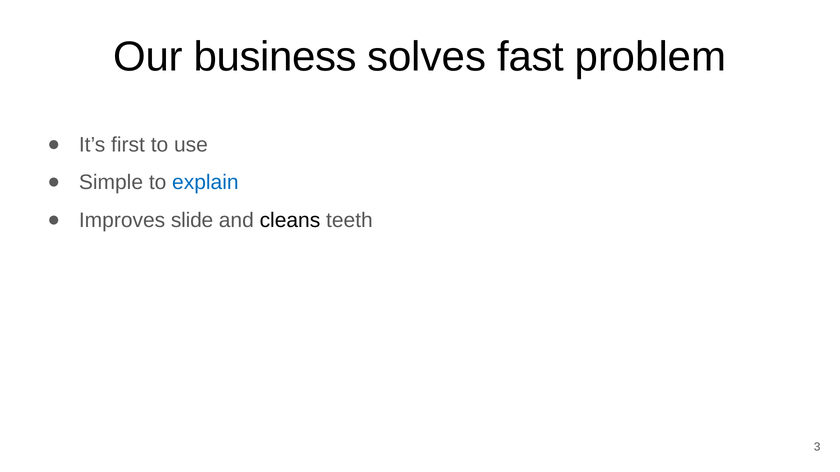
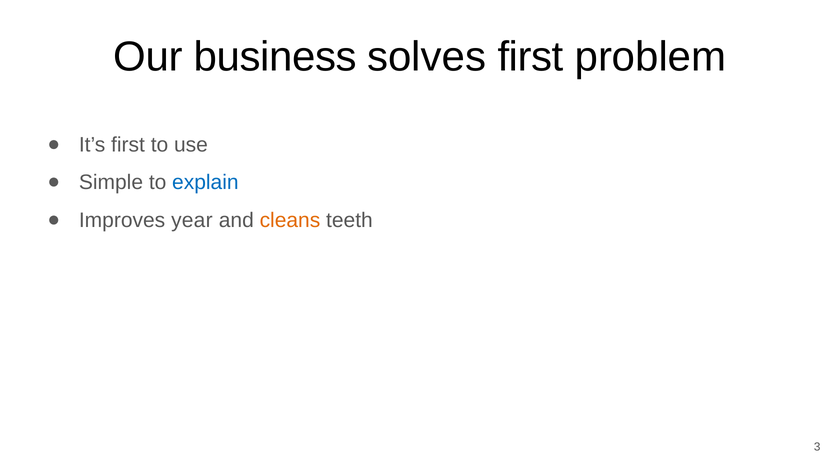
solves fast: fast -> first (531, 57)
slide: slide -> year (192, 220)
cleans colour: black -> orange (290, 220)
